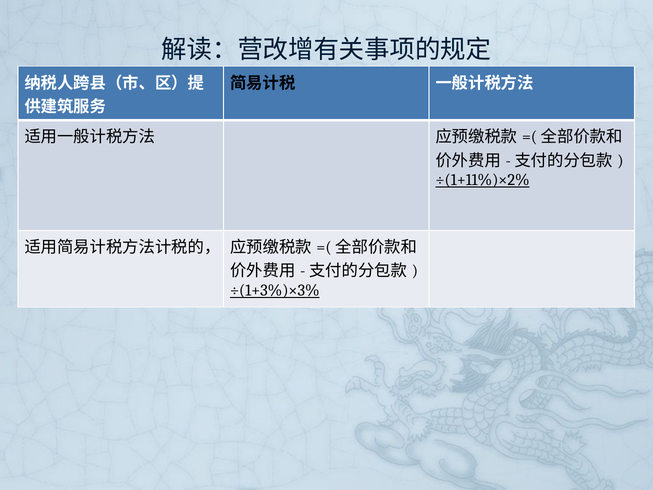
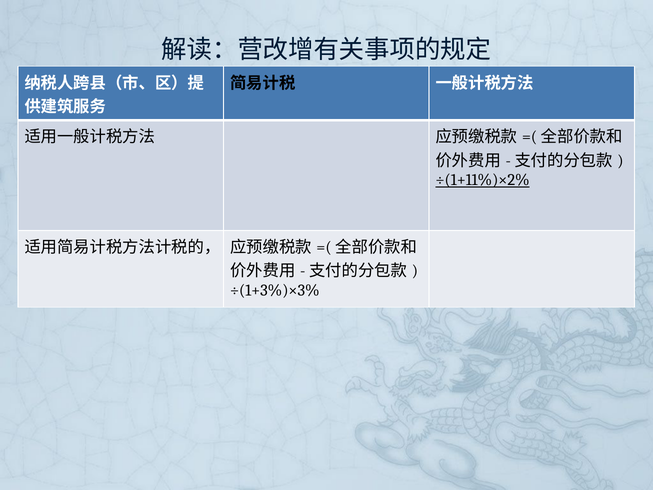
÷(1+3%)×3% underline: present -> none (275, 290)
